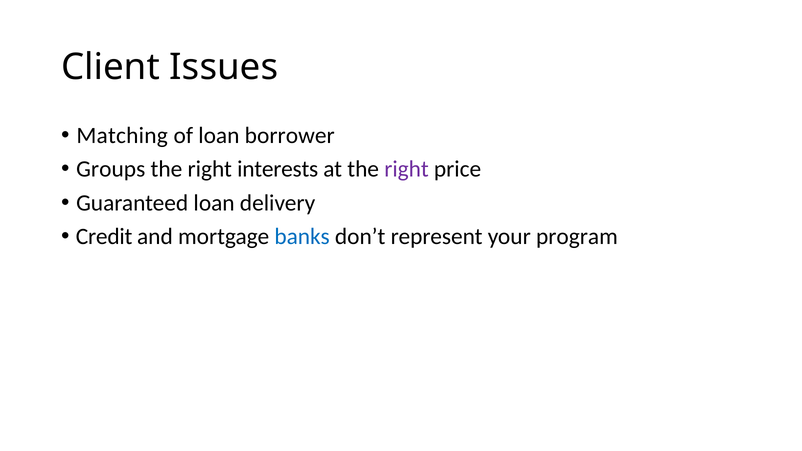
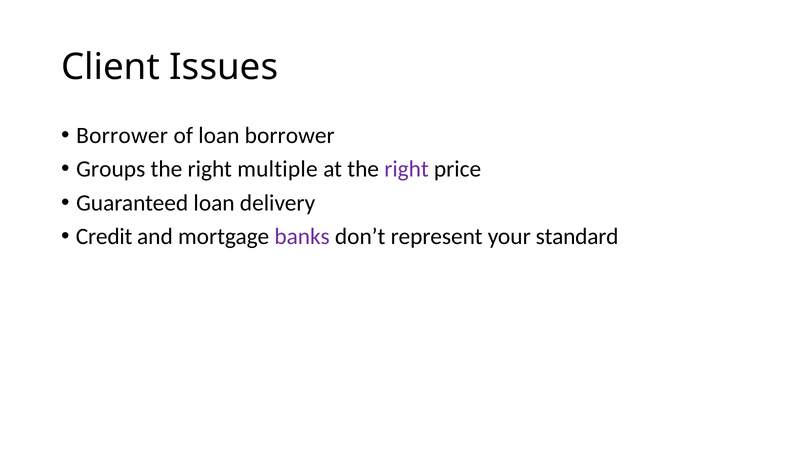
Matching: Matching -> Borrower (122, 136)
interests: interests -> multiple (277, 169)
banks colour: blue -> purple (302, 236)
program: program -> standard (577, 236)
